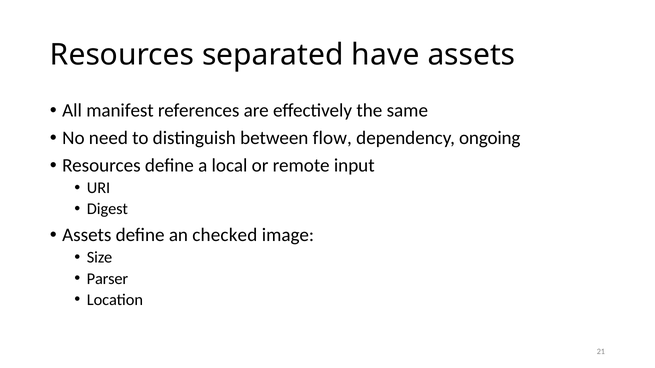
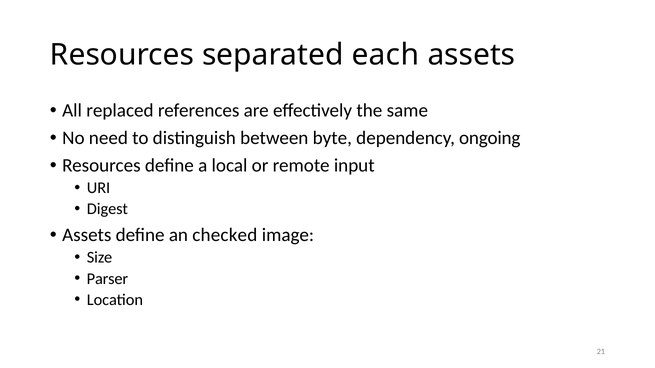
have: have -> each (385, 55)
manifest: manifest -> replaced (120, 111)
flow: flow -> byte (332, 138)
